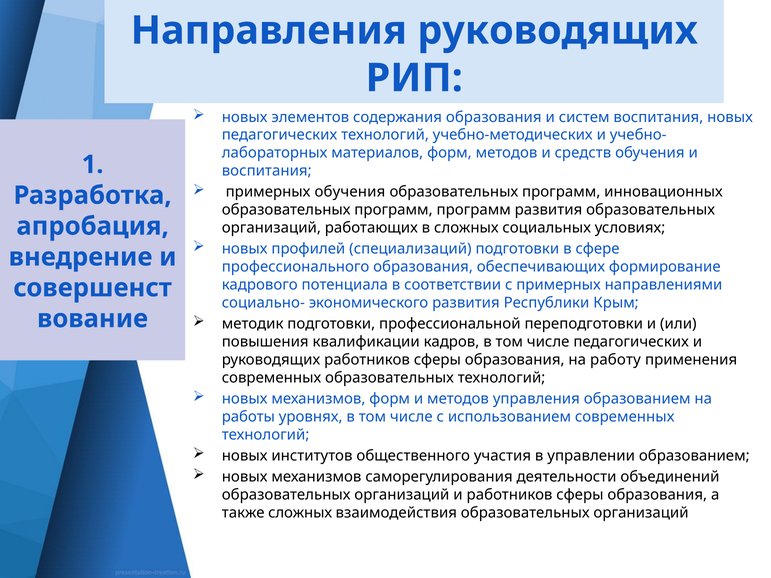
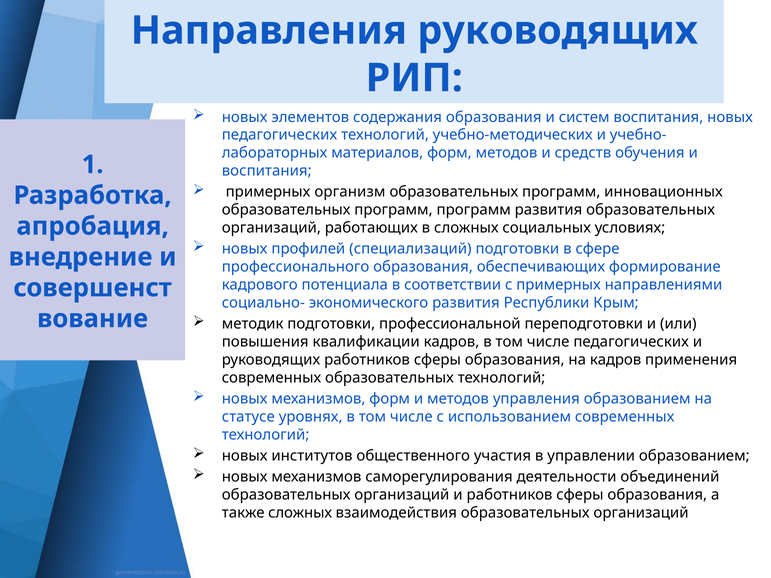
примерных обучения: обучения -> организм (350, 192)
на работу: работу -> кадров (616, 360)
работы: работы -> статусе (248, 417)
